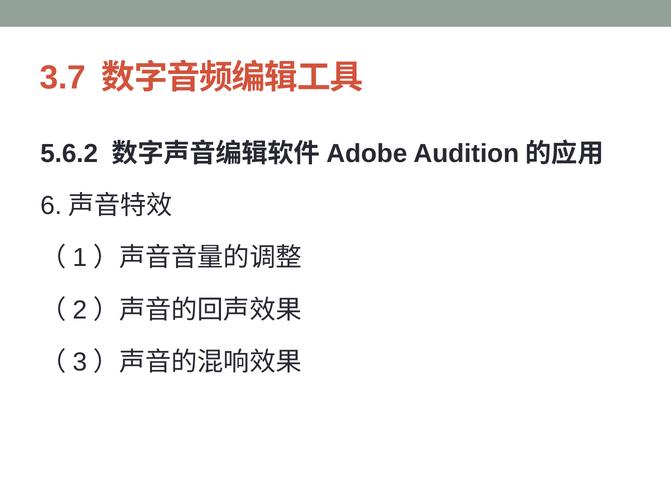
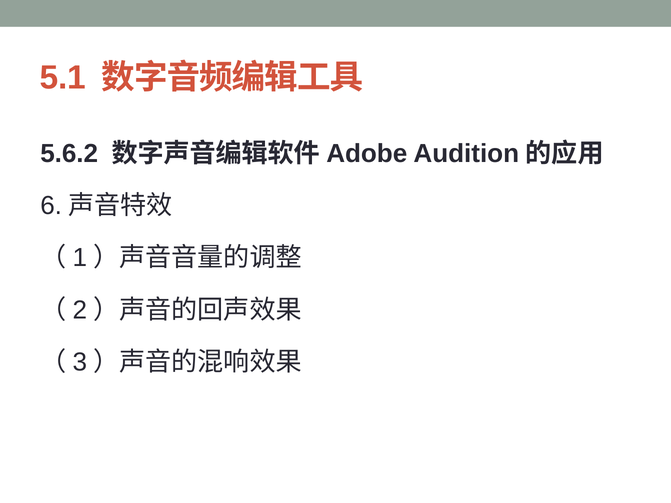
3.7: 3.7 -> 5.1 (63, 78)
